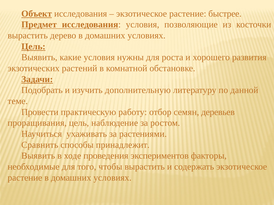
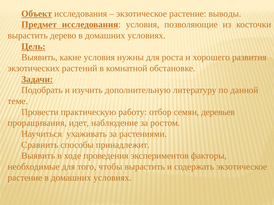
быстрее: быстрее -> выводы (225, 14)
проращивания цель: цель -> идет (79, 123)
